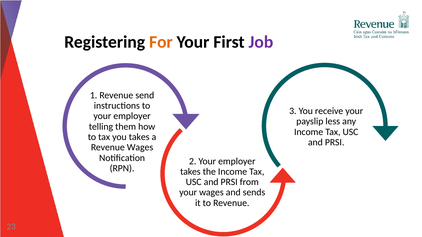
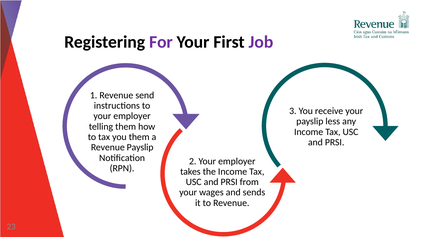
For colour: orange -> purple (161, 42)
takes: takes -> them (139, 137)
Wages: Wages -> Payslip (140, 148)
